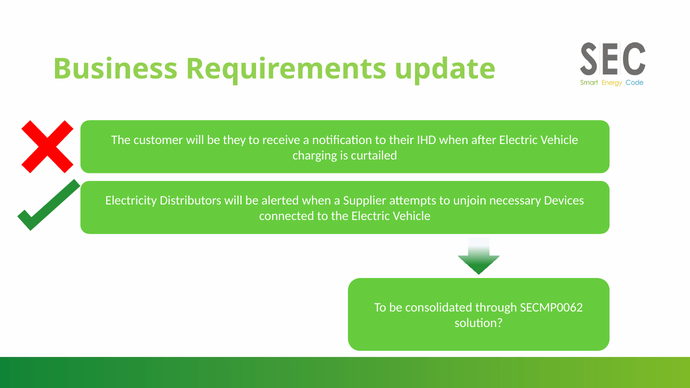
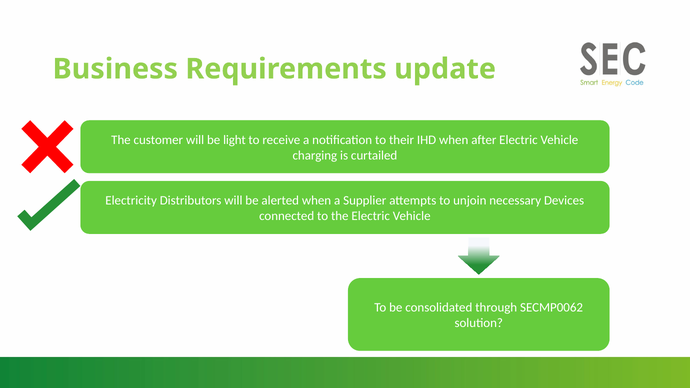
they: they -> light (234, 140)
